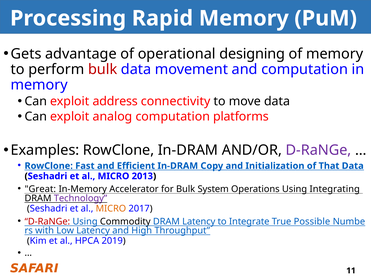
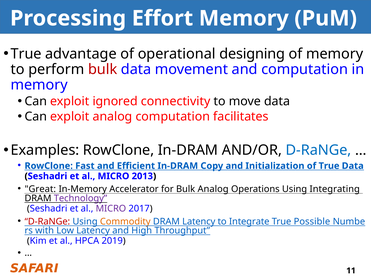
Rapid: Rapid -> Effort (162, 18)
Gets: Gets -> True (26, 54)
address: address -> ignored (115, 101)
platforms: platforms -> facilitates (241, 117)
D-RaNGe colour: purple -> blue (319, 150)
of That: That -> True (329, 166)
Bulk System: System -> Analog (213, 189)
MICRO colour: orange -> purple (111, 209)
Commodity colour: black -> orange (125, 222)
